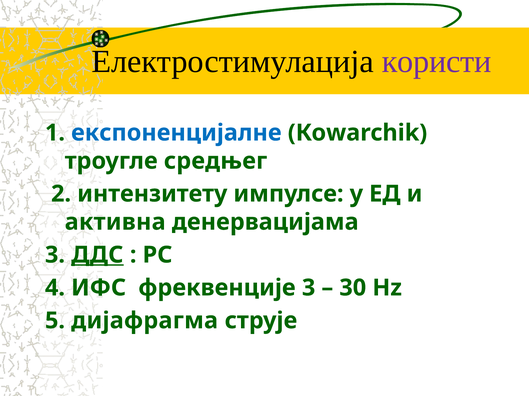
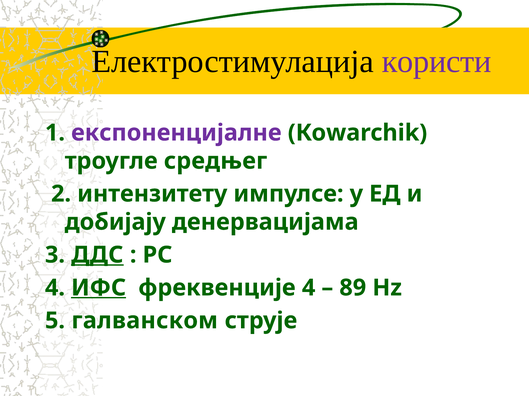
експоненцијалне colour: blue -> purple (176, 133)
активна: активна -> добијају (115, 222)
ИФС underline: none -> present (99, 288)
фреквенције 3: 3 -> 4 (309, 288)
30: 30 -> 89 (353, 288)
дијафрагма: дијафрагма -> галванском (145, 321)
